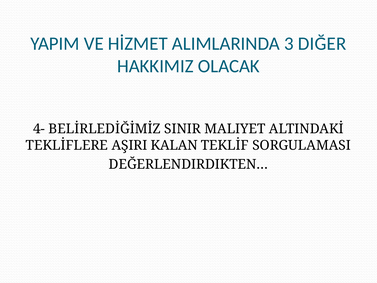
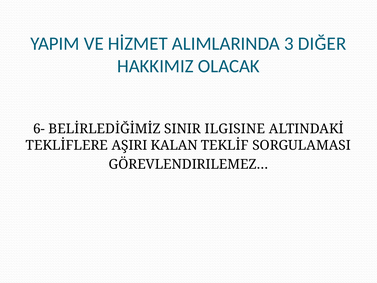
4-: 4- -> 6- (39, 129)
MALIYET: MALIYET -> ILGISINE (235, 129)
DEĞERLENDIRDIKTEN…: DEĞERLENDIRDIKTEN… -> GÖREVLENDIRILEMEZ… (188, 164)
